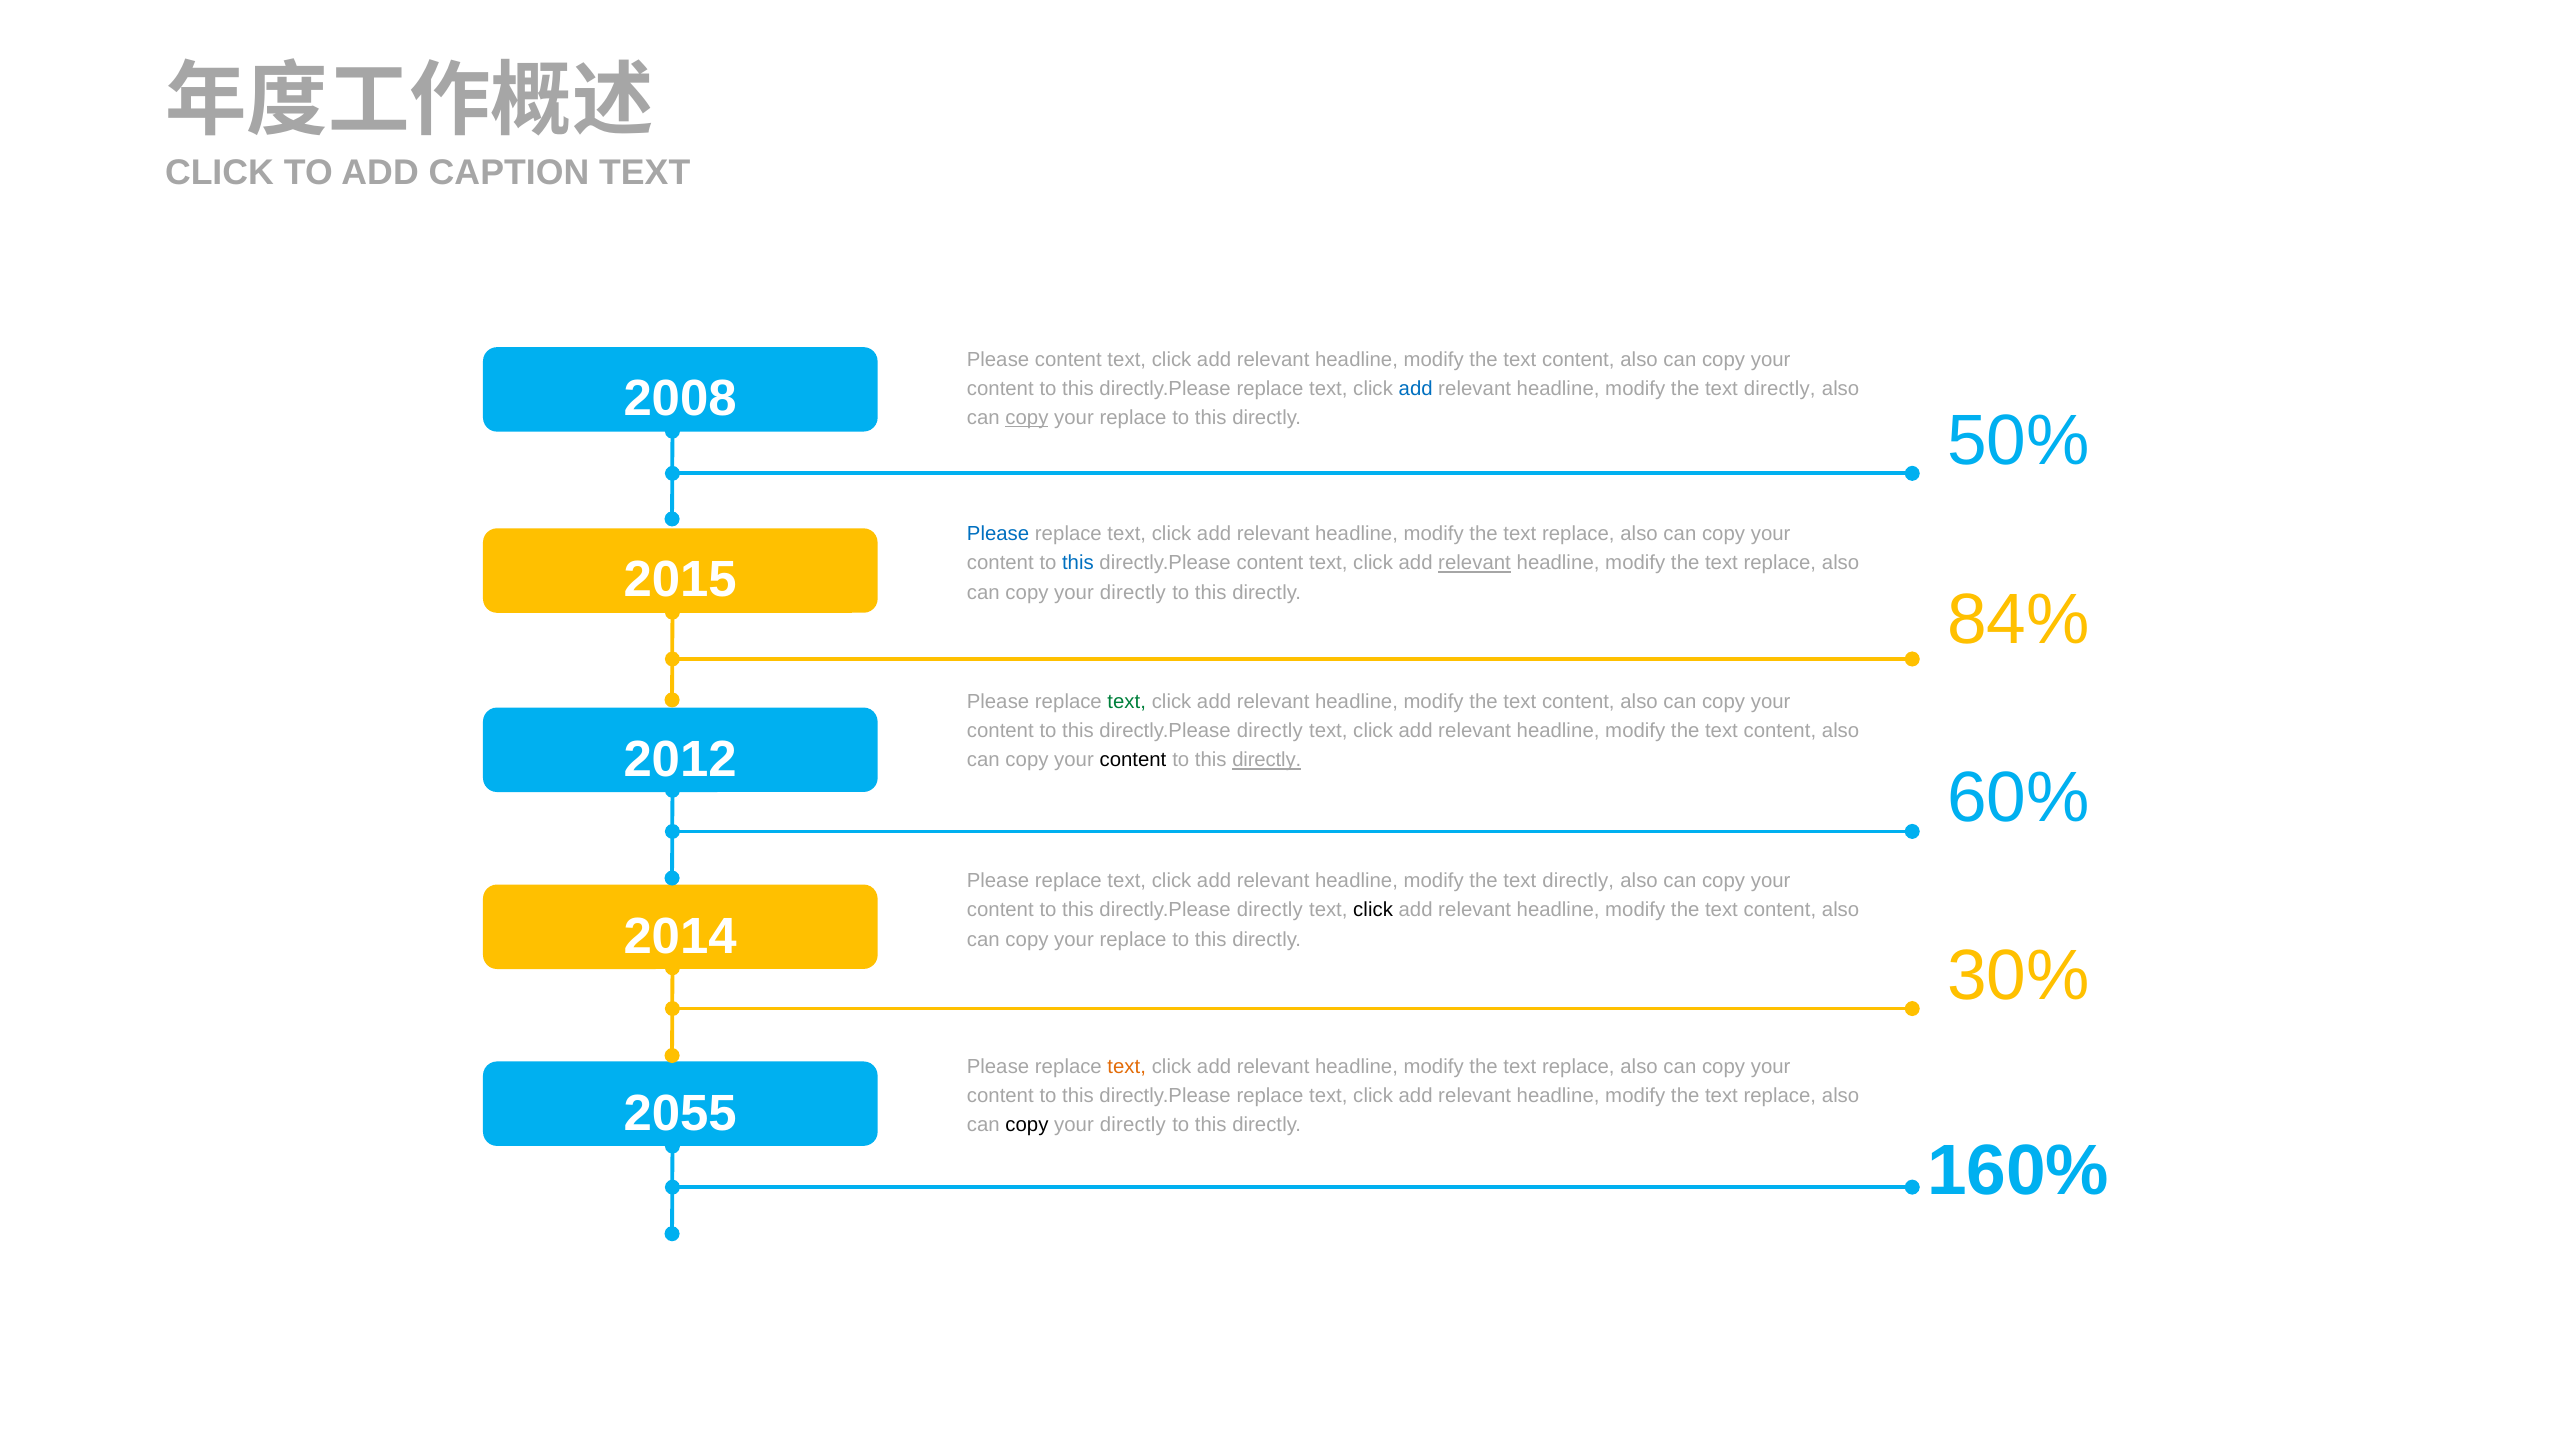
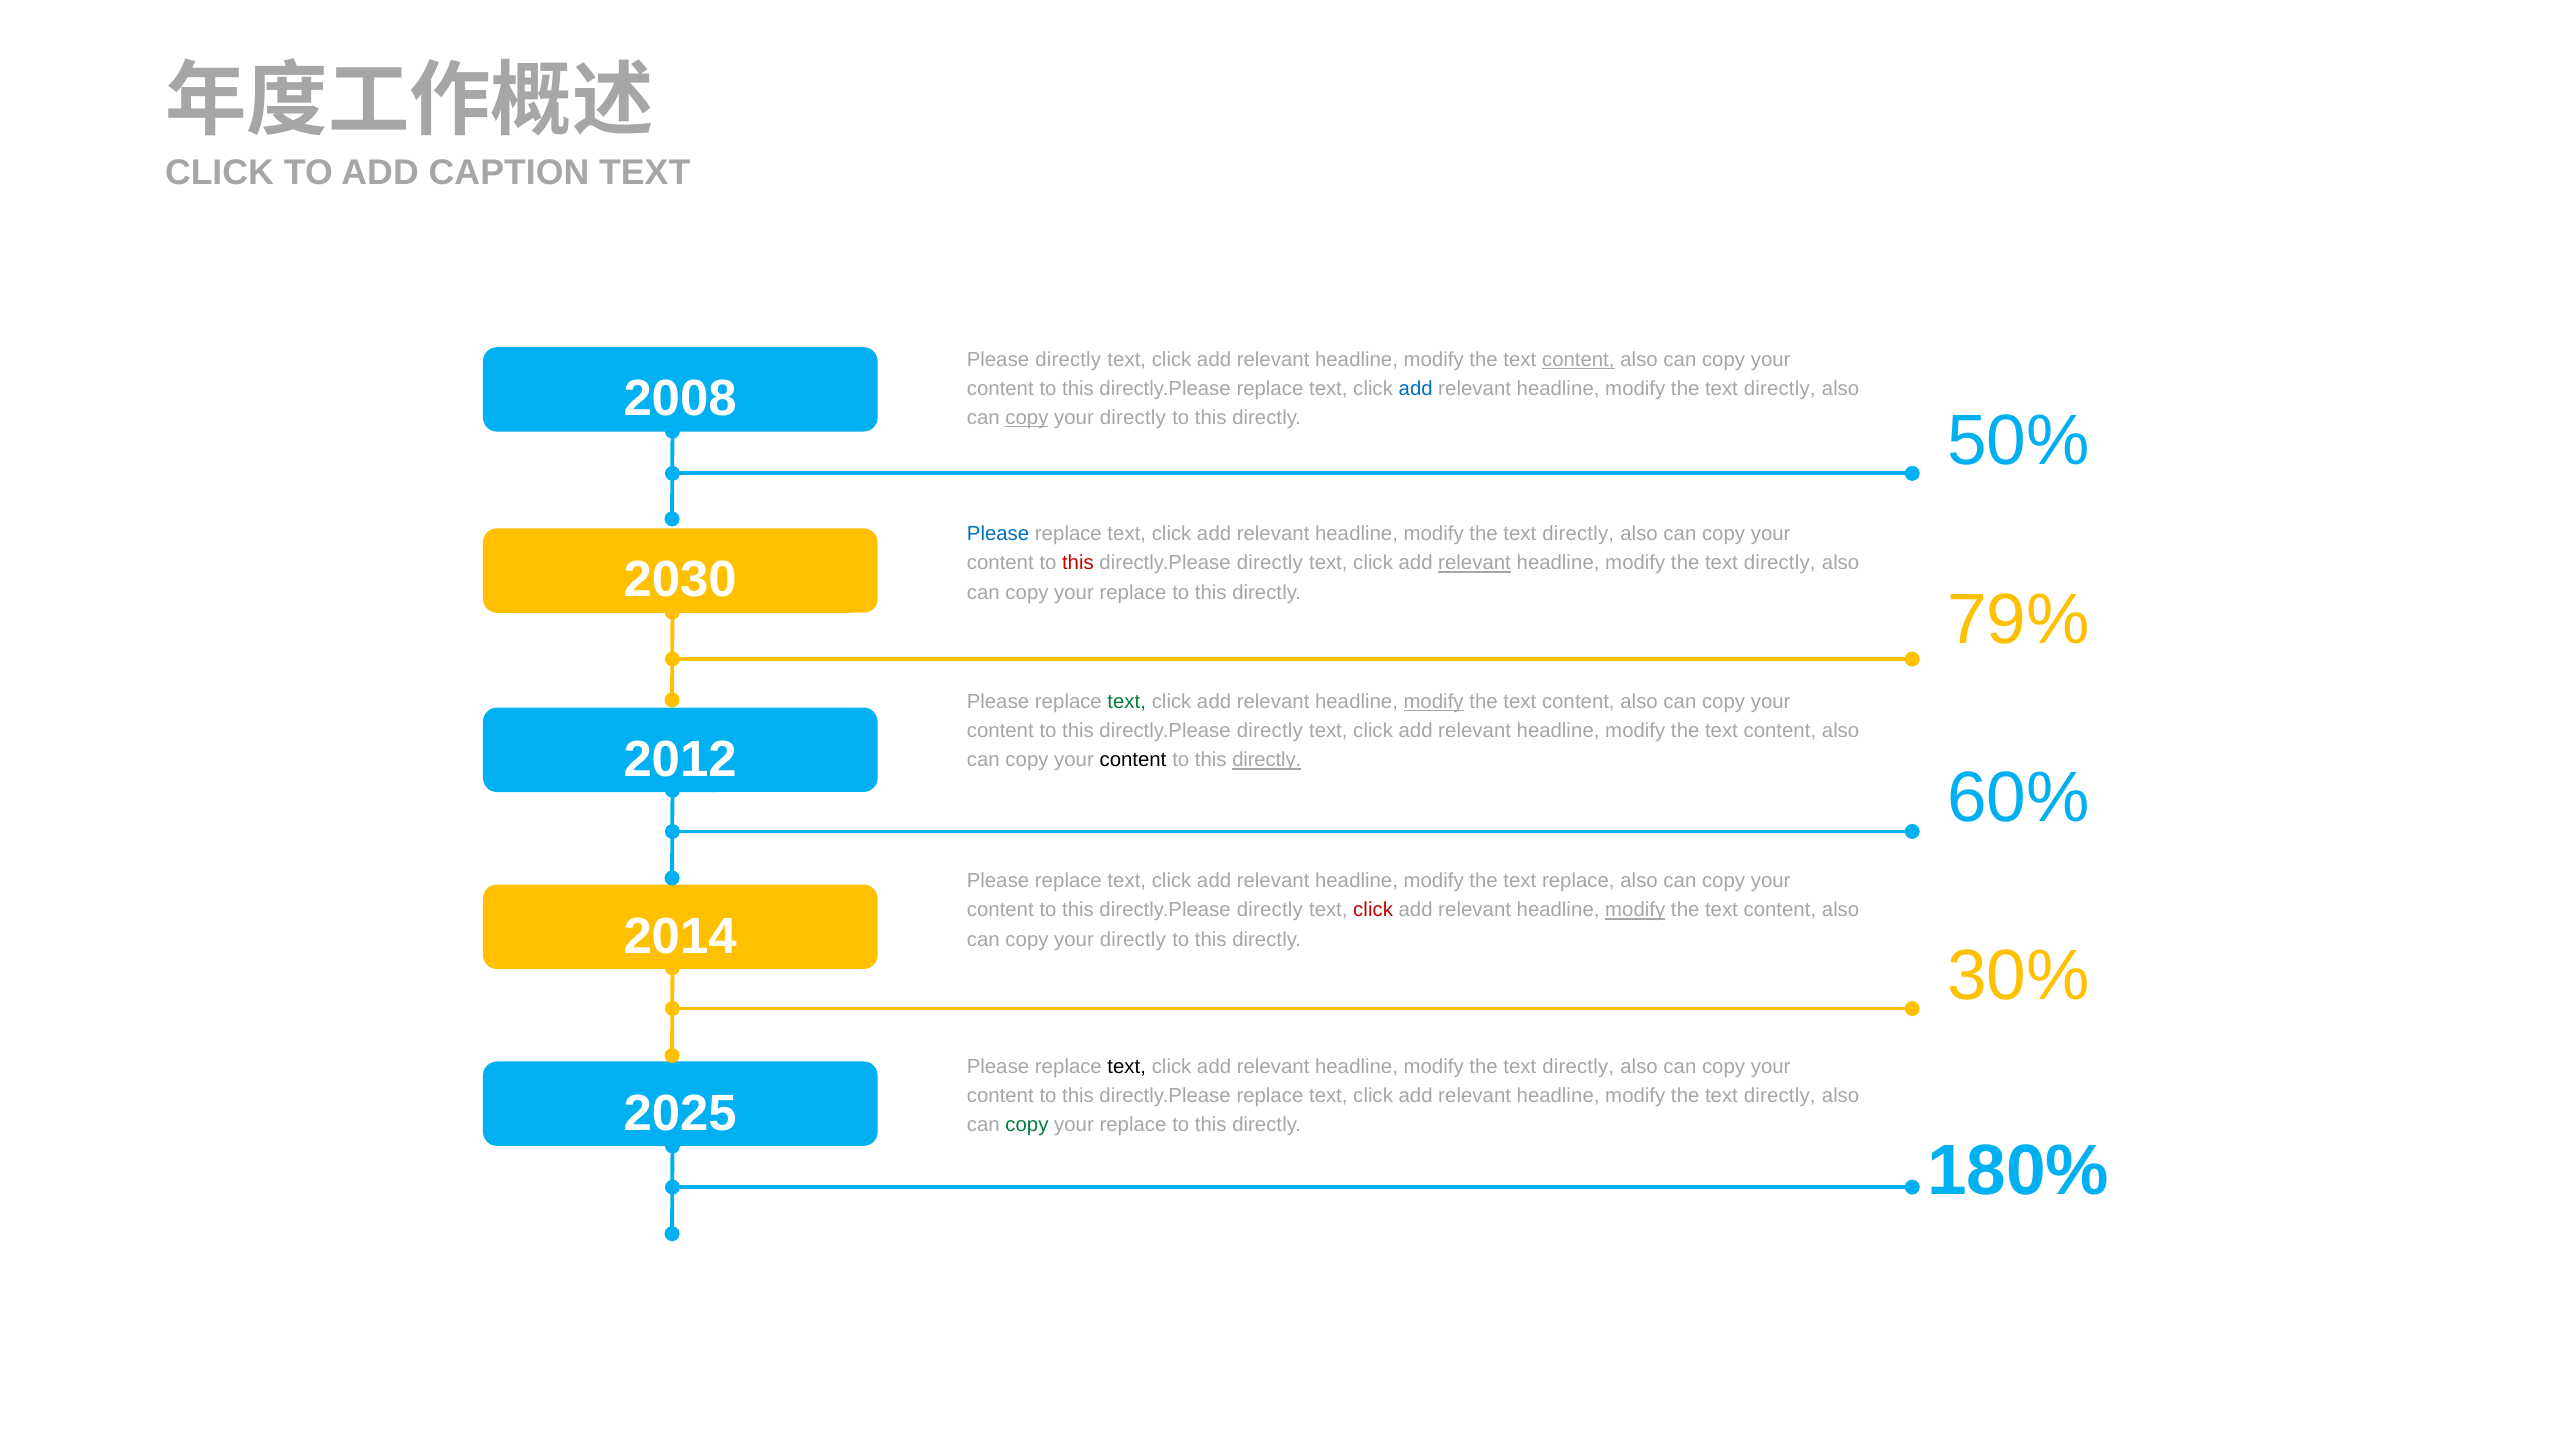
Please content: content -> directly (1068, 360)
content underline: none -> present (1578, 360)
replace: replace -> directly (1133, 418)
replace: replace -> directly (1578, 534)
this colour: blue -> red (1078, 563)
content: content -> directly (1270, 563)
replace: replace -> directly (1780, 563)
2015: 2015 -> 2030 (680, 580)
directly: directly -> replace (1133, 592)
84%: 84% -> 79% (2018, 619)
modify underline: none -> present (1434, 702)
directly: directly -> replace (1578, 881)
click colour: black -> red (1373, 910)
modify underline: none -> present (1635, 910)
replace: replace -> directly (1133, 939)
text colour: orange -> black (1127, 1066)
replace: replace -> directly (1578, 1066)
replace: replace -> directly (1780, 1095)
2055: 2055 -> 2025 (680, 1113)
copy colour: black -> green (1027, 1125)
directly: directly -> replace (1133, 1125)
160%: 160% -> 180% (2018, 1171)
